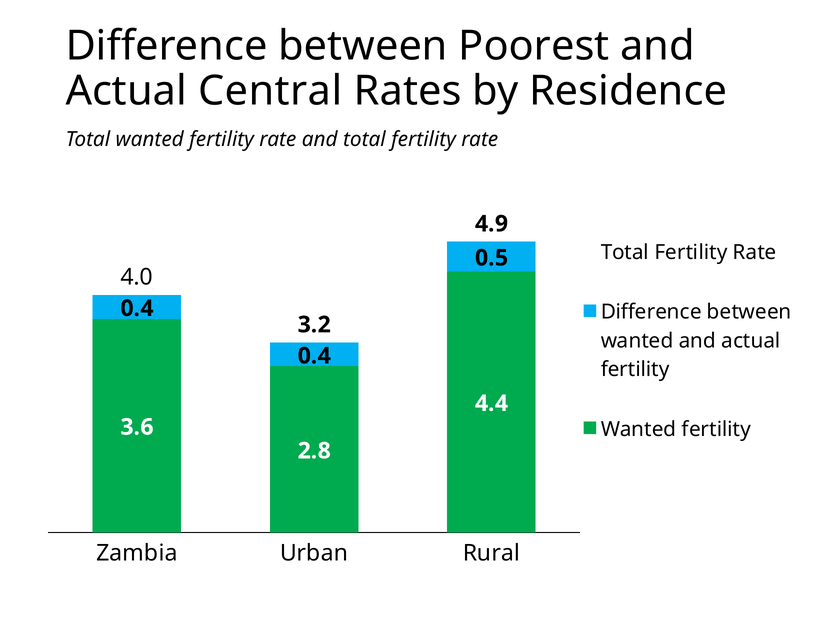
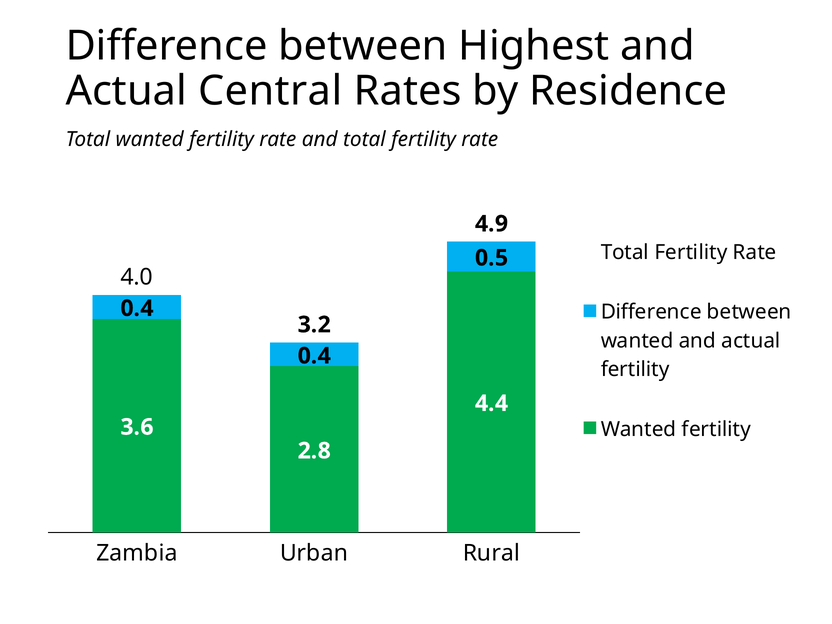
Poorest: Poorest -> Highest (534, 46)
